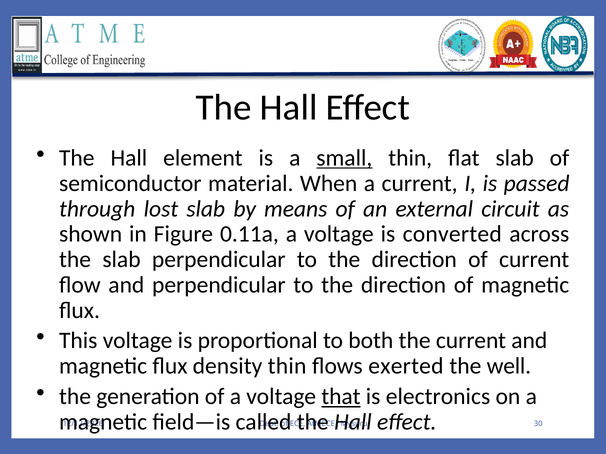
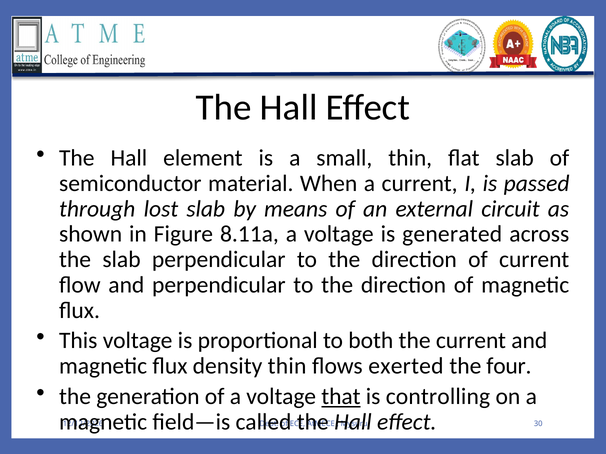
small underline: present -> none (344, 158)
0.11a: 0.11a -> 8.11a (249, 234)
converted: converted -> generated (452, 234)
well: well -> four (509, 367)
electronics: electronics -> controlling (438, 397)
